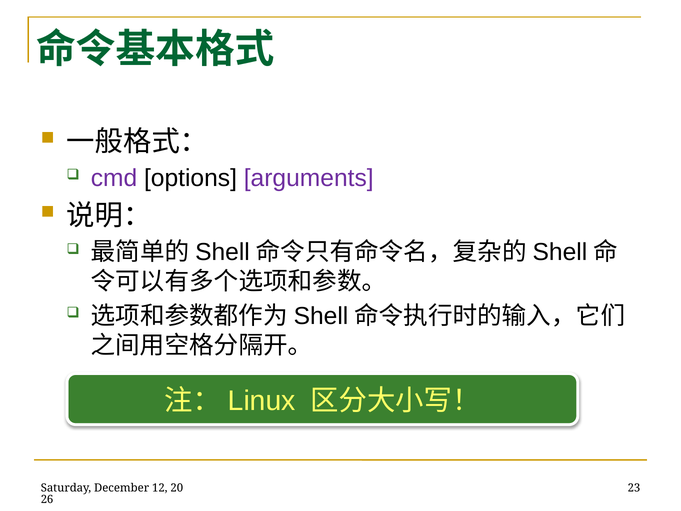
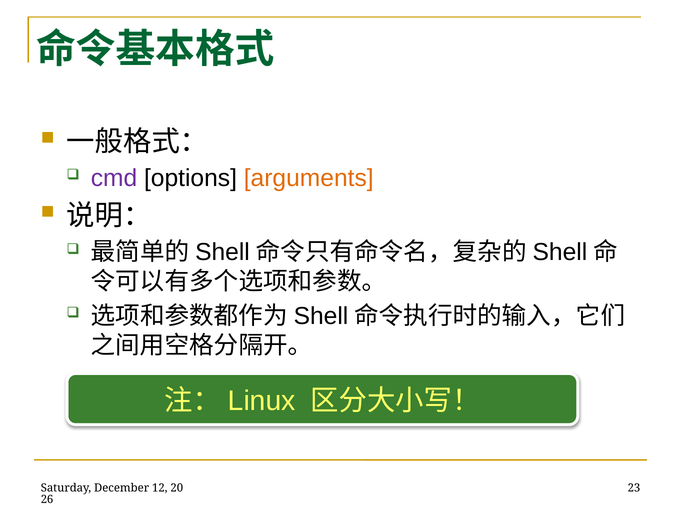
arguments colour: purple -> orange (309, 178)
